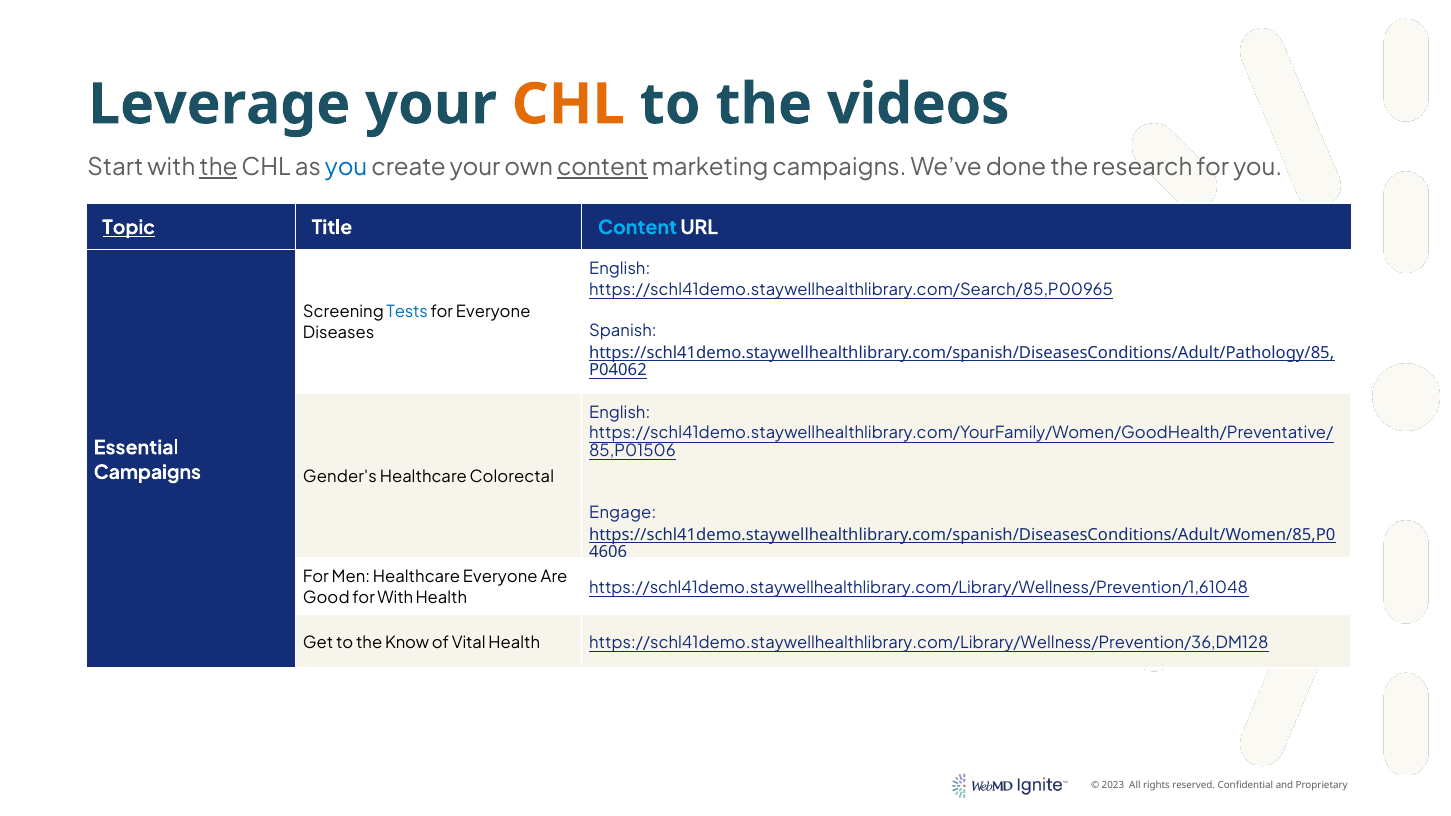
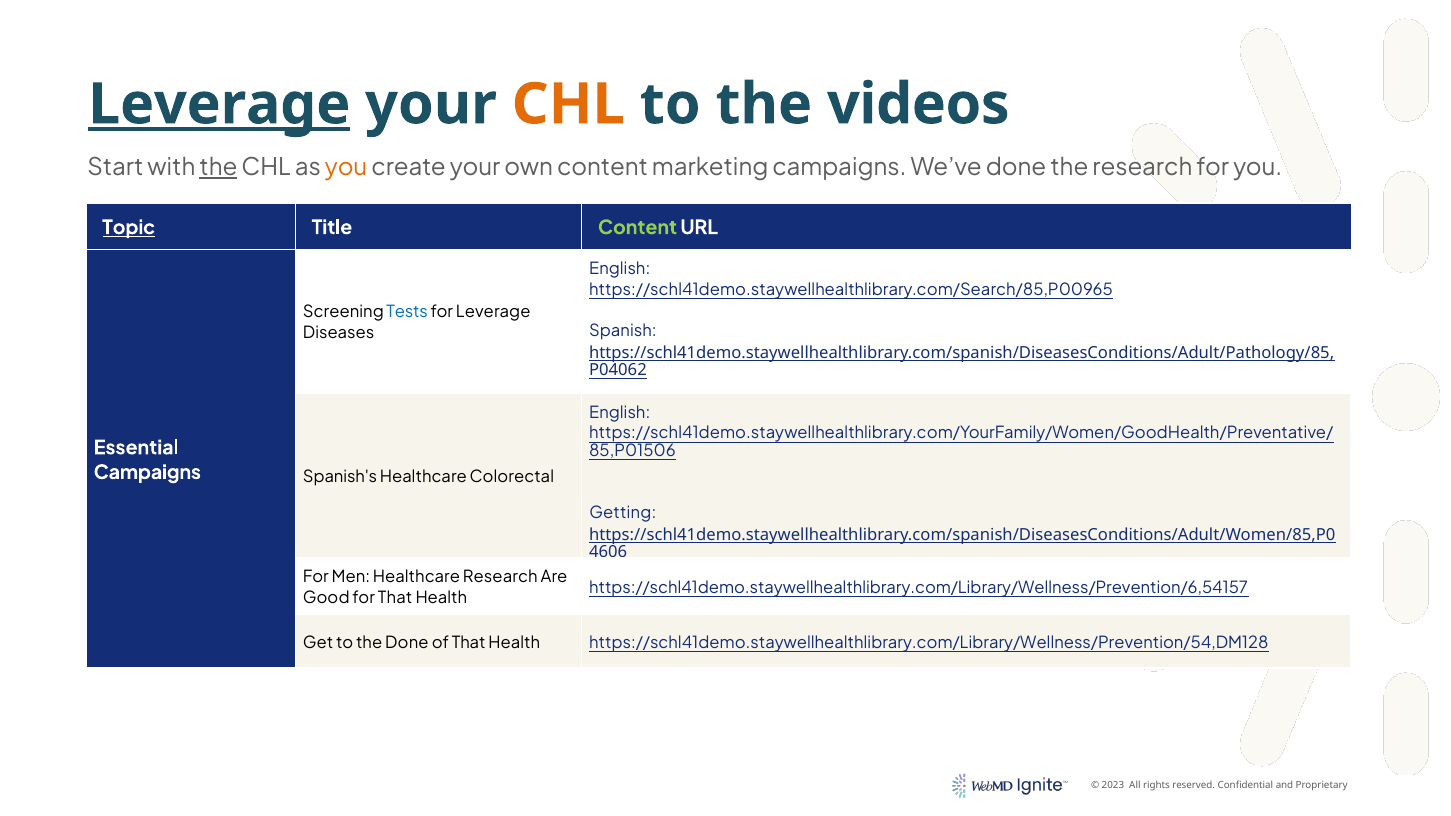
Leverage underline: none -> present (219, 104)
you colour: blue -> orange (346, 168)
content underline: present -> none (603, 168)
Content colour: light blue -> light green (637, 228)
for Everyone: Everyone -> Leverage (493, 312)
Gender's: Gender's -> Spanish's (340, 477)
Engage: Engage -> Getting (623, 513)
Healthcare Everyone: Everyone -> Research (500, 577)
https://schl41demo.staywellhealthlibrary.com/Library/Wellness/Prevention/1,61048: https://schl41demo.staywellhealthlibrary.com/Library/Wellness/Prevention/1,61048 -> https://schl41demo.staywellhealthlibrary.com/Library/Wellness/Prevention/6,54157 (919, 588)
for With: With -> That (395, 598)
the Know: Know -> Done (407, 643)
of Vital: Vital -> That (469, 643)
https://schl41demo.staywellhealthlibrary.com/Library/Wellness/Prevention/36,DM128: https://schl41demo.staywellhealthlibrary.com/Library/Wellness/Prevention/36,DM128 -> https://schl41demo.staywellhealthlibrary.com/Library/Wellness/Prevention/54,DM128 (929, 643)
